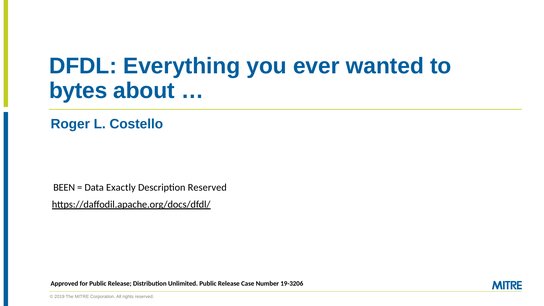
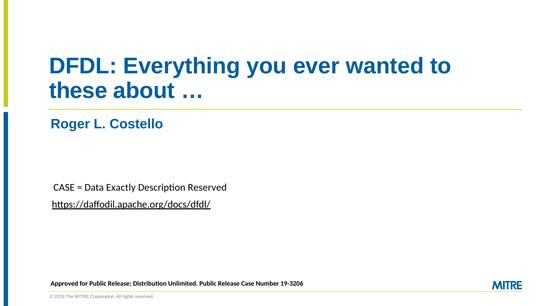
bytes: bytes -> these (78, 91)
BEEN: BEEN -> CASE (64, 187)
